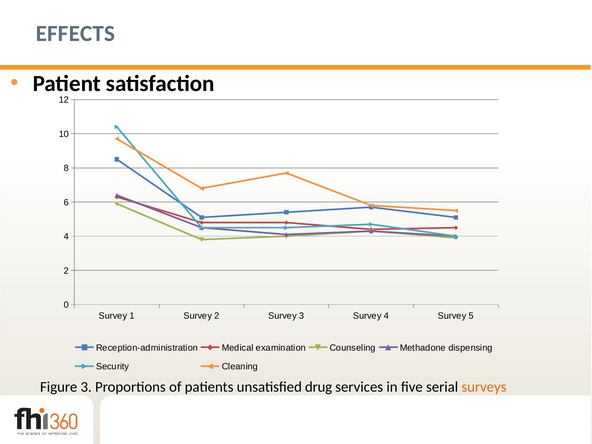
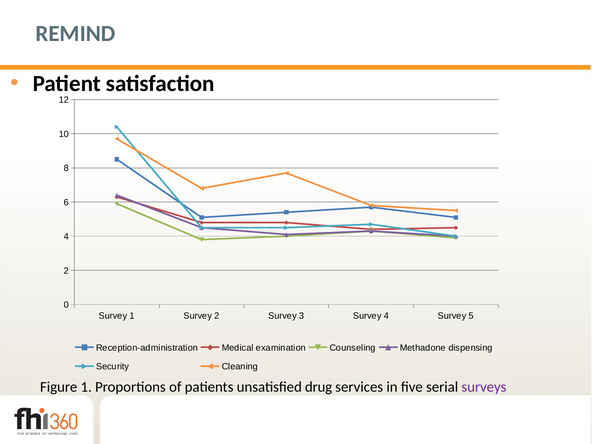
EFFECTS: EFFECTS -> REMIND (76, 33)
Figure 3: 3 -> 1 (86, 387)
surveys colour: orange -> purple (484, 387)
